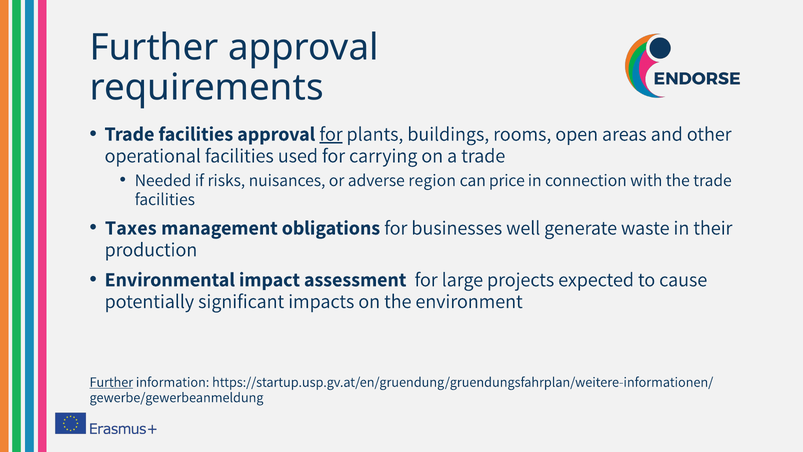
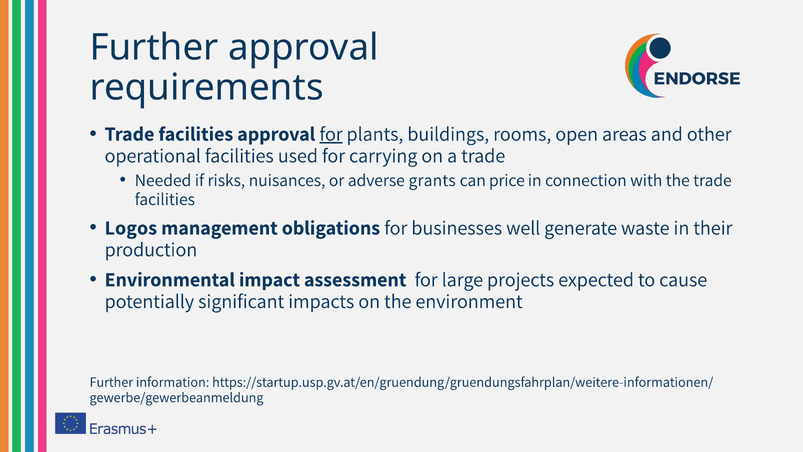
region: region -> grants (432, 180)
Taxes: Taxes -> Logos (131, 228)
Further underline: present -> none (111, 382)
